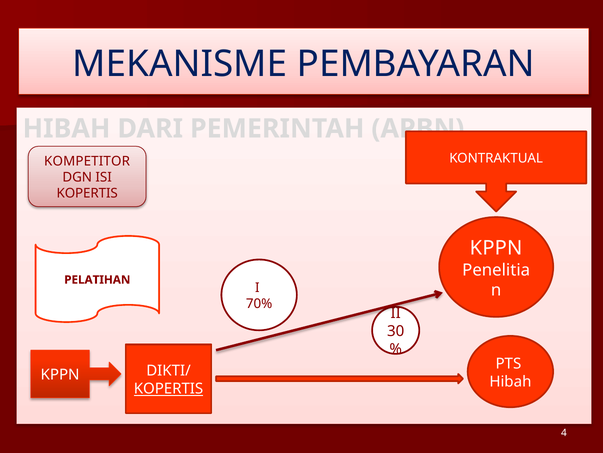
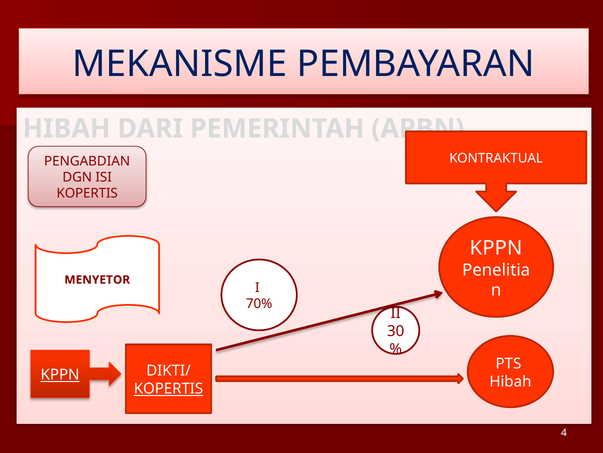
KOMPETITOR: KOMPETITOR -> PENGABDIAN (87, 161)
PELATIHAN: PELATIHAN -> MENYETOR (97, 279)
KPPN underline: none -> present (60, 374)
